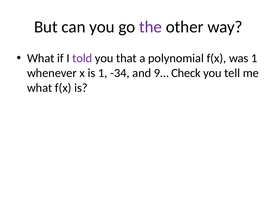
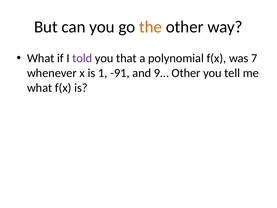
the colour: purple -> orange (151, 27)
was 1: 1 -> 7 (254, 58)
-34: -34 -> -91 (120, 73)
9… Check: Check -> Other (186, 73)
